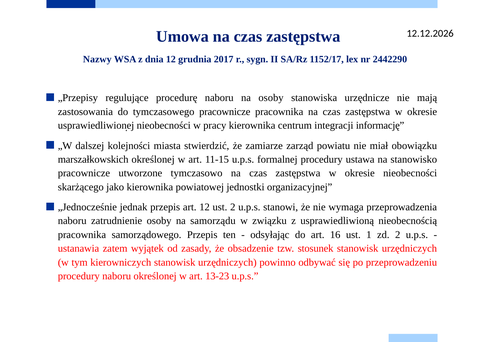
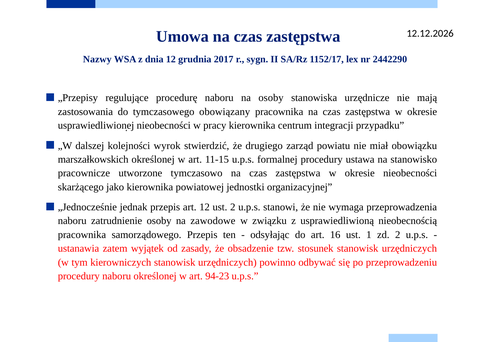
tymczasowego pracownicze: pracownicze -> obowiązany (225, 112)
informację: informację -> przypadku (380, 126)
miasta: miasta -> wyrok (167, 146)
zamiarze: zamiarze -> drugiego (264, 146)
samorządu: samorządu -> zawodowe (213, 221)
13-23: 13-23 -> 94-23 (217, 276)
